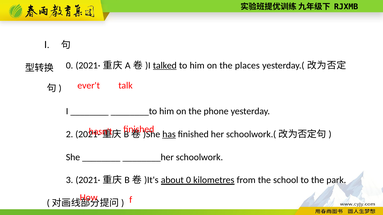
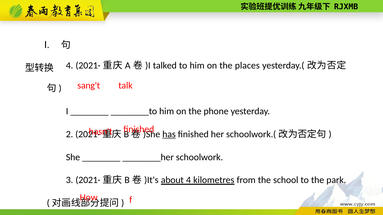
0: 0 -> 4 (70, 66)
talked underline: present -> none (165, 66)
ever't: ever't -> sang't (89, 86)
about 0: 0 -> 4 (188, 180)
